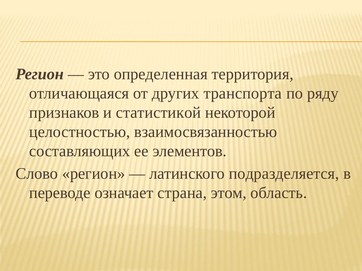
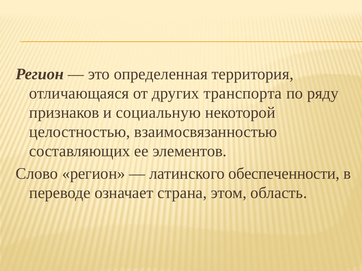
статистикой: статистикой -> социальную (158, 113)
подразделяется: подразделяется -> обеспеченности (284, 174)
